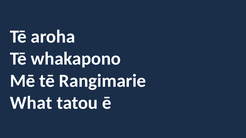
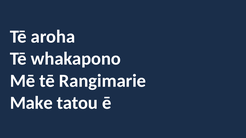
What: What -> Make (31, 103)
